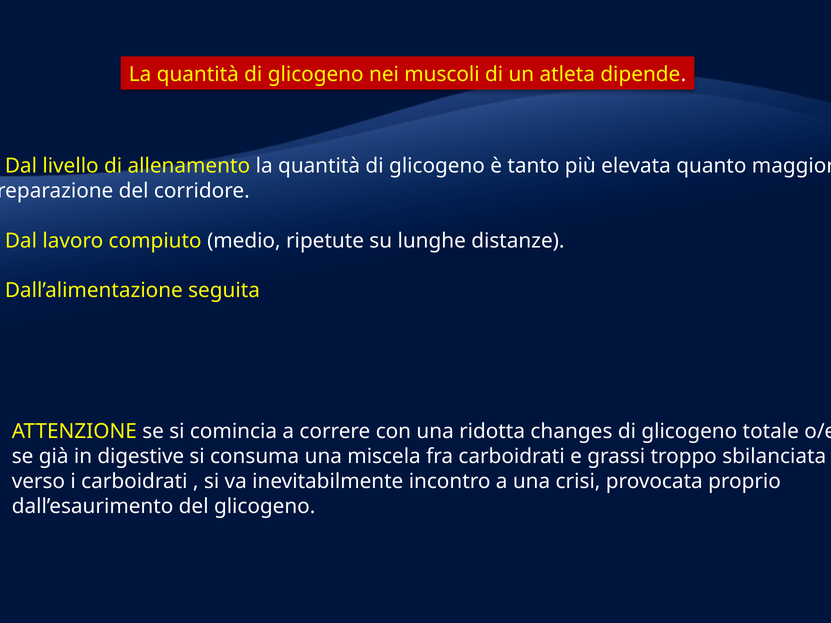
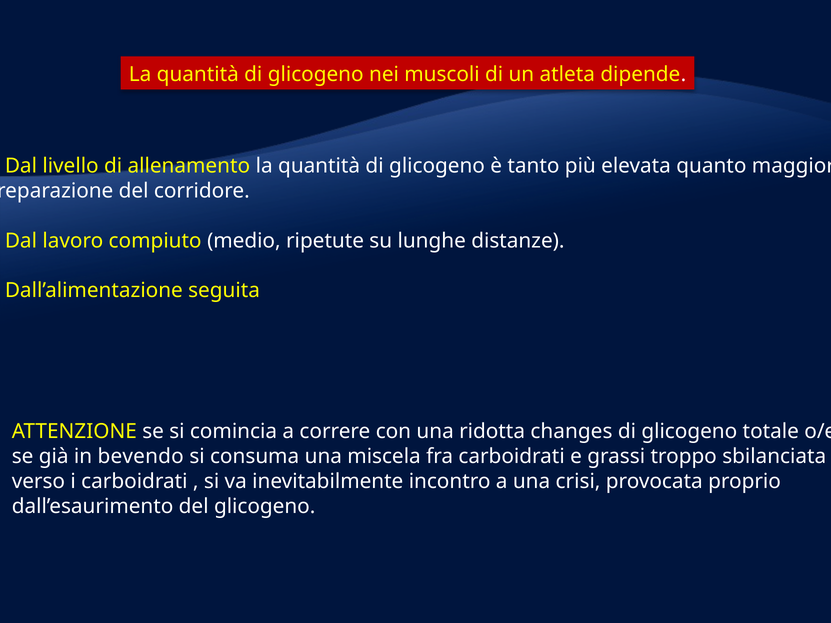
digestive: digestive -> bevendo (141, 457)
